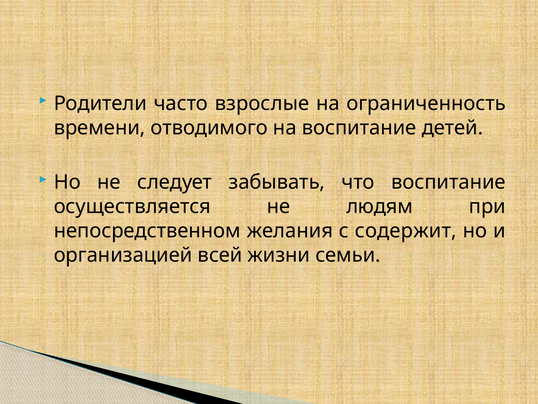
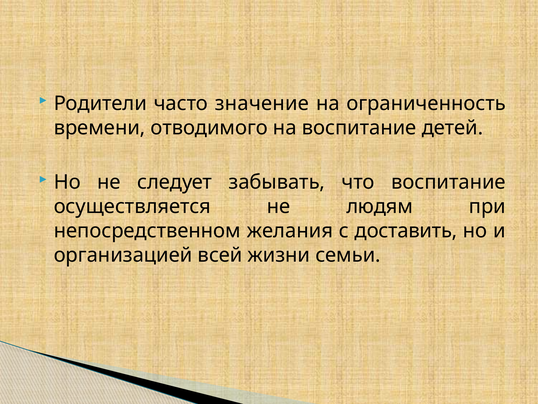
взрослые: взрослые -> значение (262, 103)
содержит: содержит -> доставить (406, 230)
